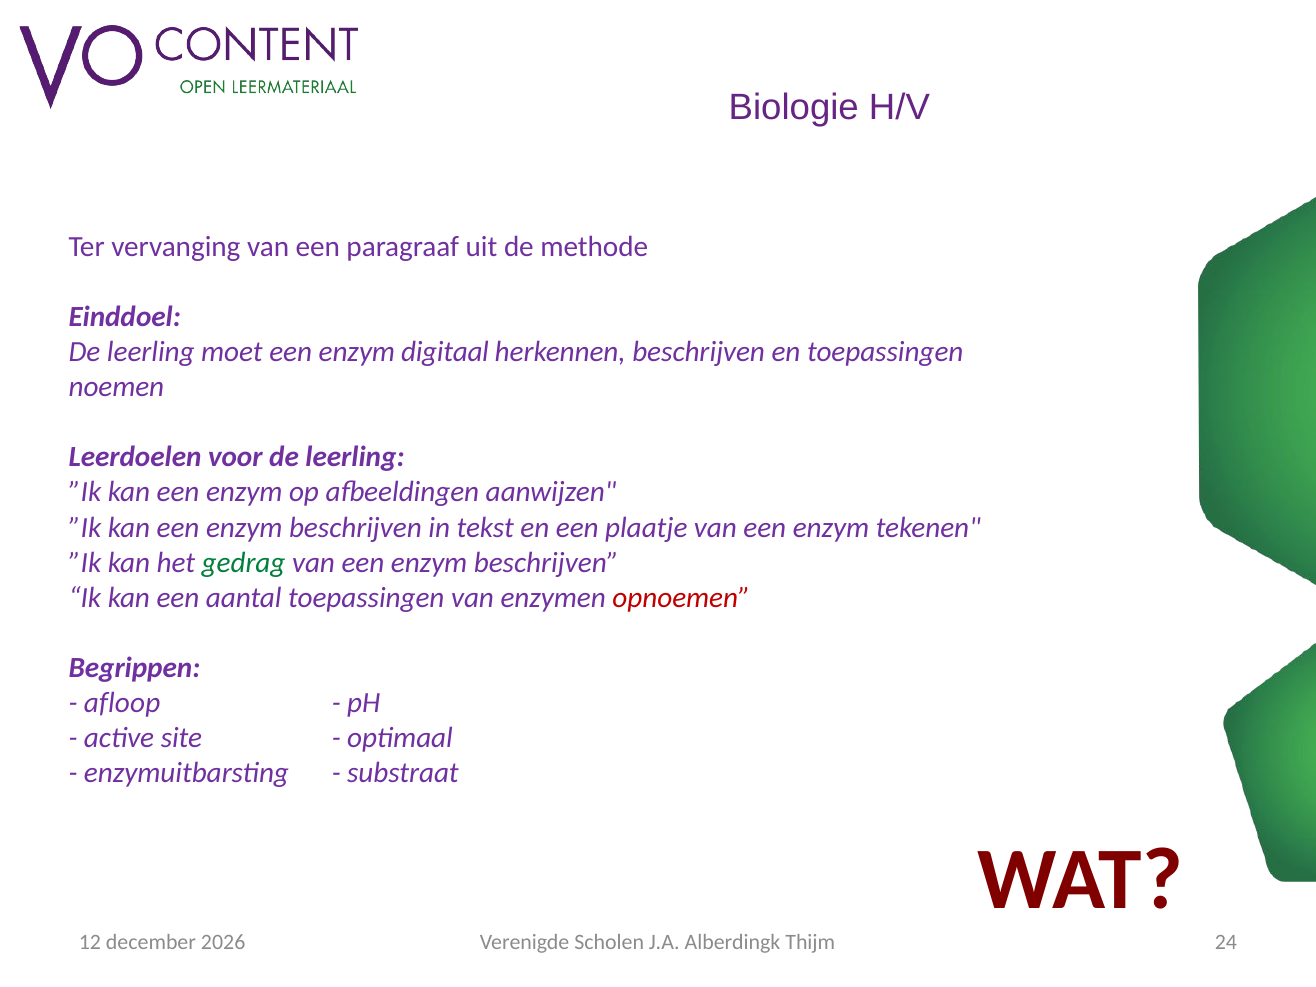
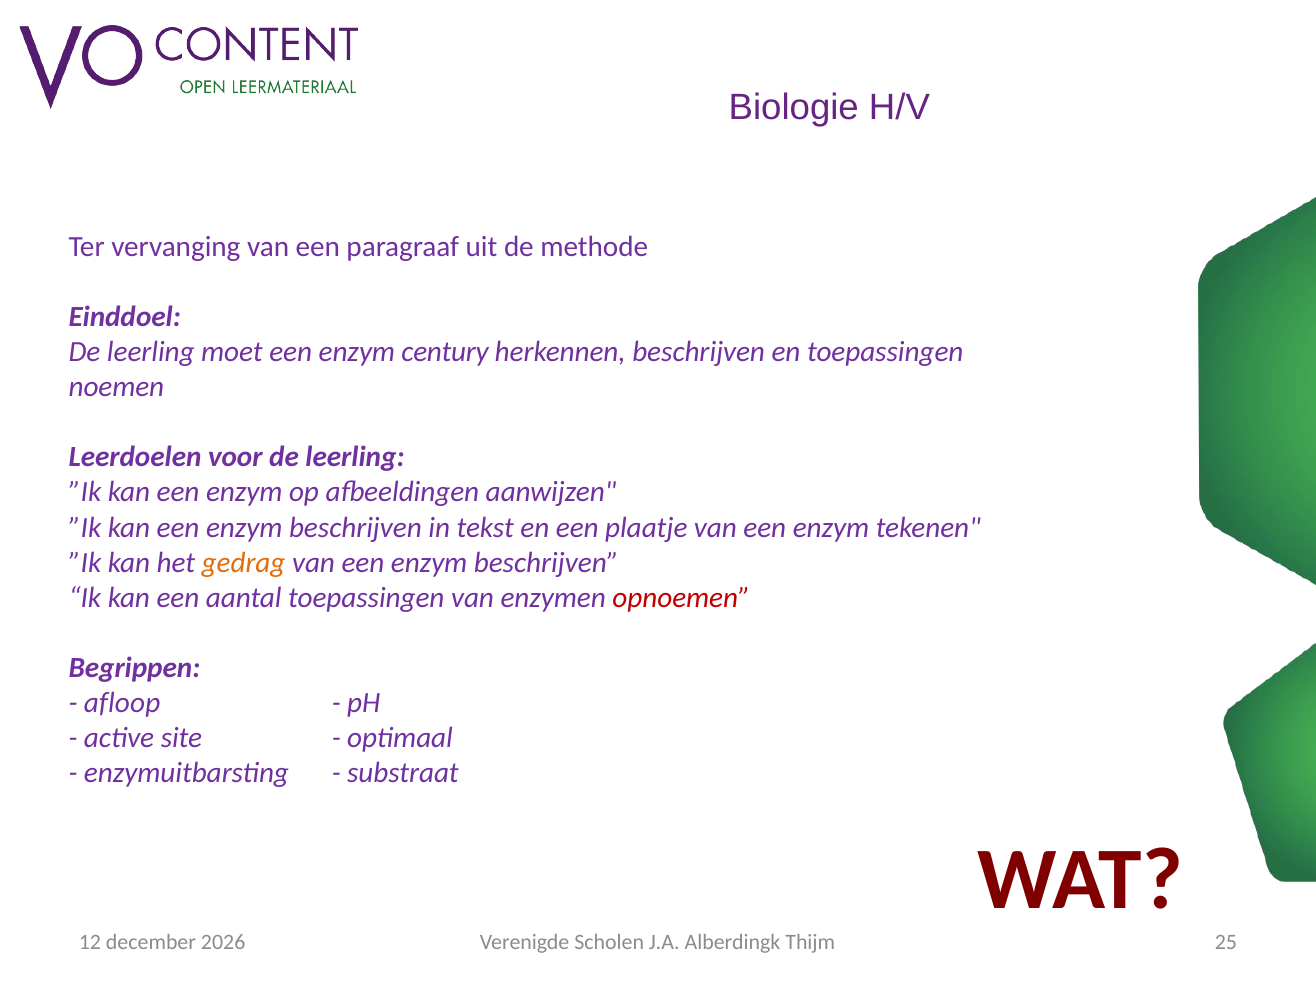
digitaal: digitaal -> century (445, 352)
gedrag colour: green -> orange (244, 563)
24: 24 -> 25 (1226, 942)
